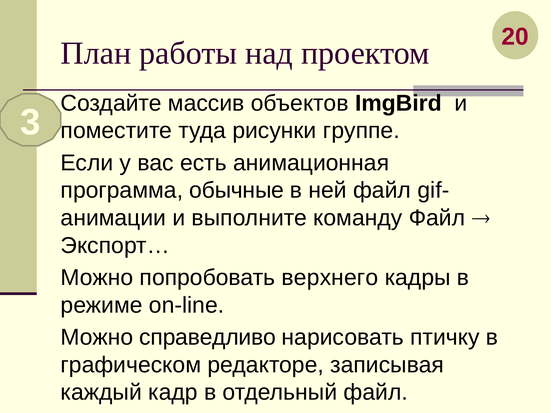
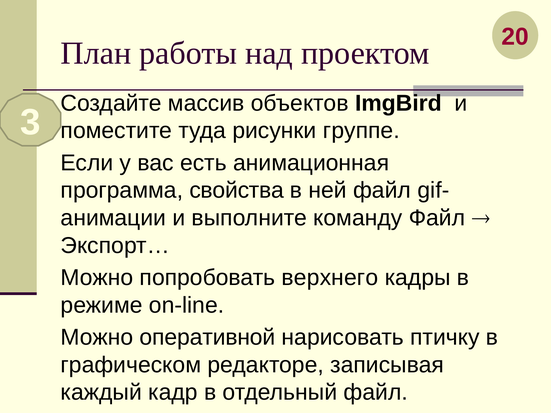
обычные: обычные -> свойства (237, 191)
справедливо: справедливо -> оперативной (208, 337)
